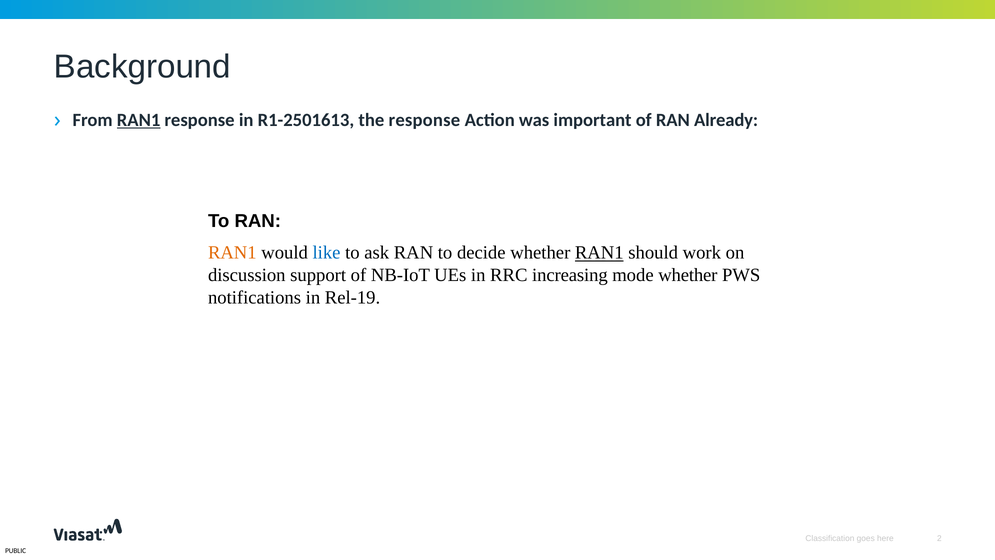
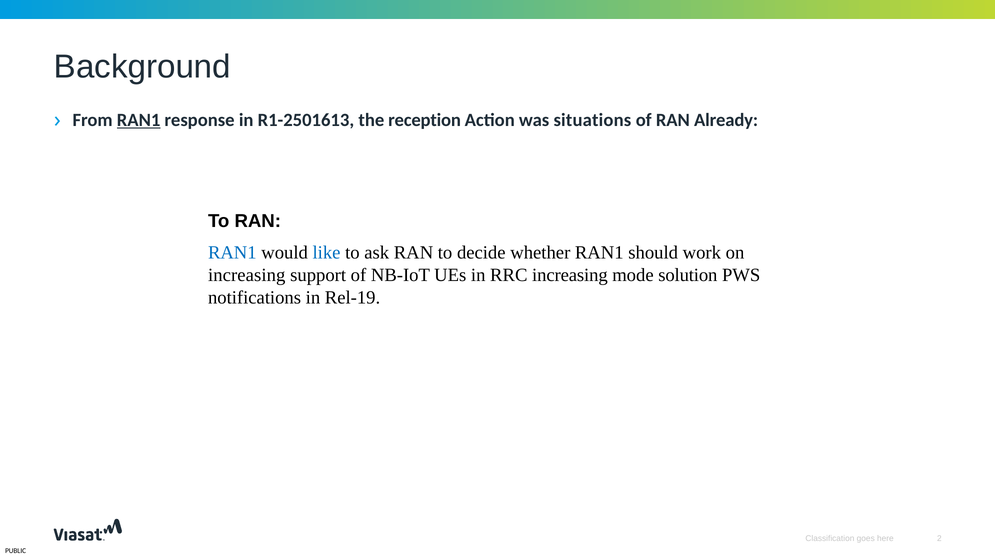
the response: response -> reception (425, 120)
important: important -> situations (592, 120)
RAN1 colour: orange -> blue (232, 253)
RAN1 underline: present -> none (599, 253)
discussion: discussion -> increasing (247, 275)
mode whether: whether -> solution (688, 275)
